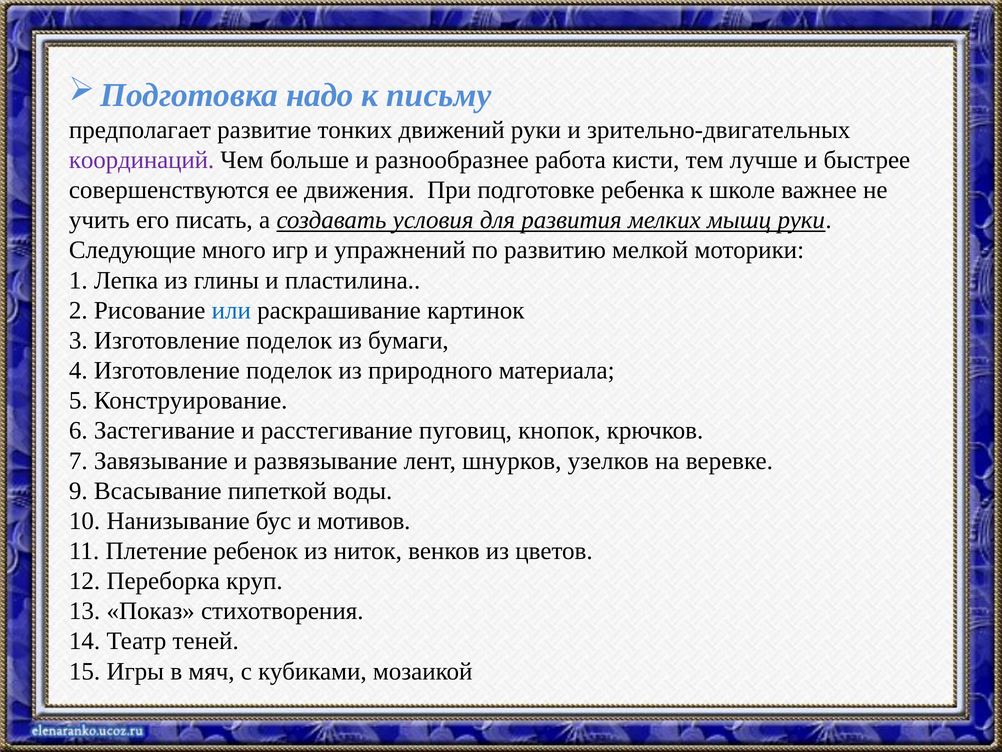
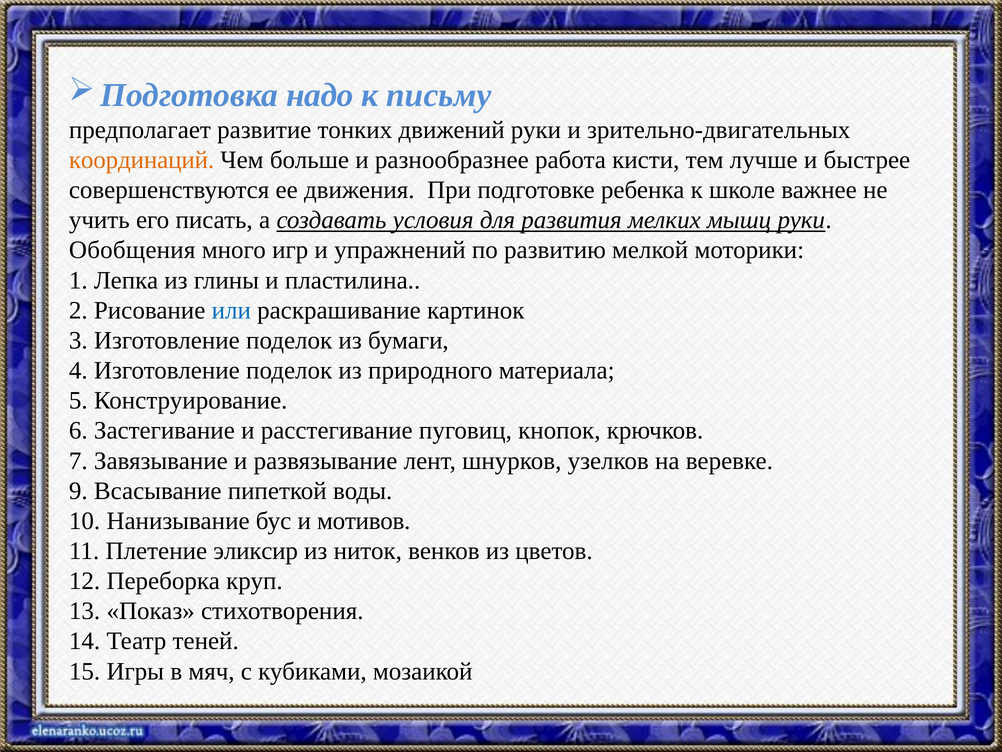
координаций colour: purple -> orange (142, 160)
Следующие: Следующие -> Обобщения (132, 250)
ребенок: ребенок -> эликсир (256, 551)
